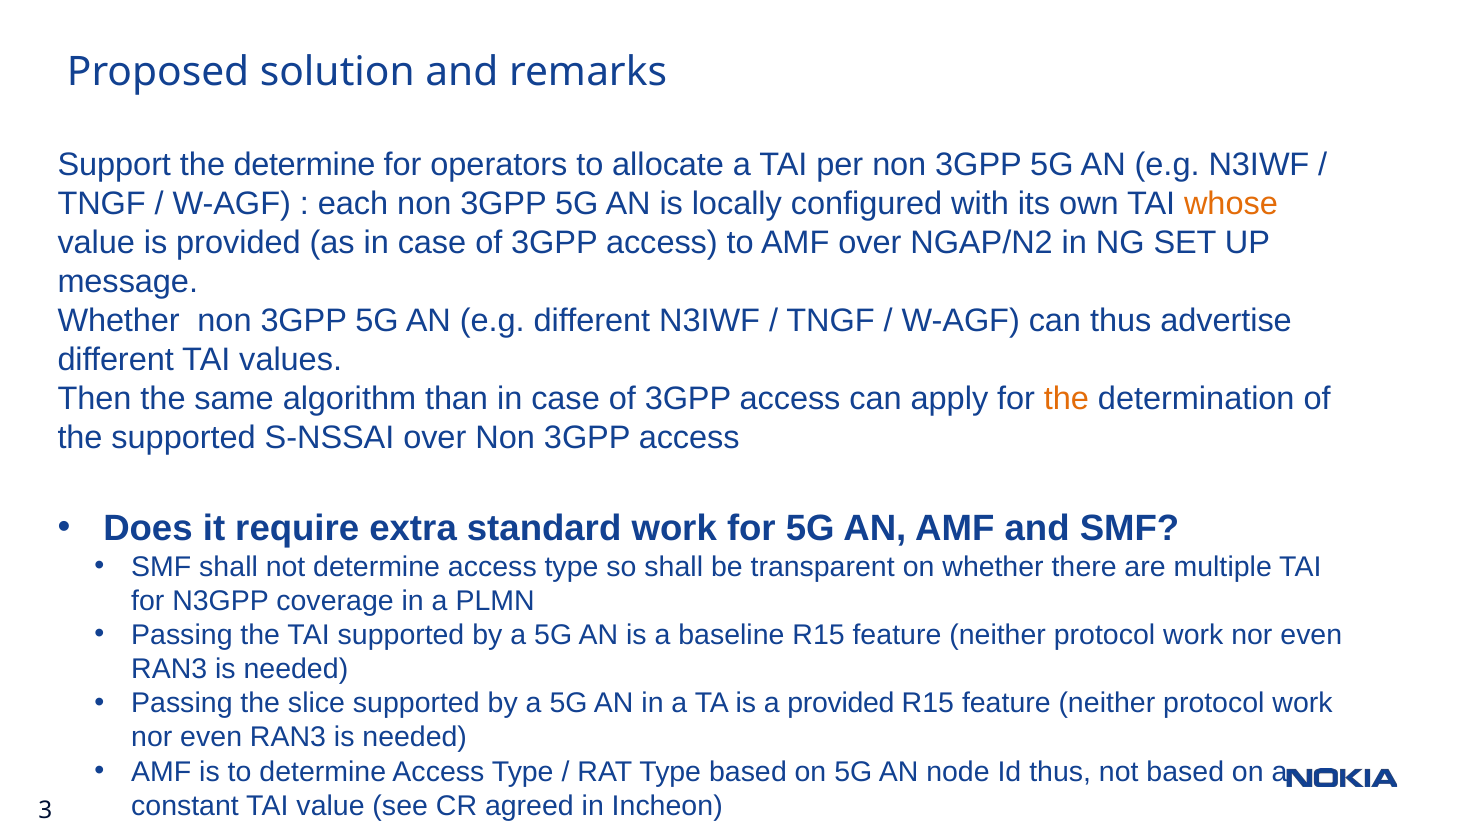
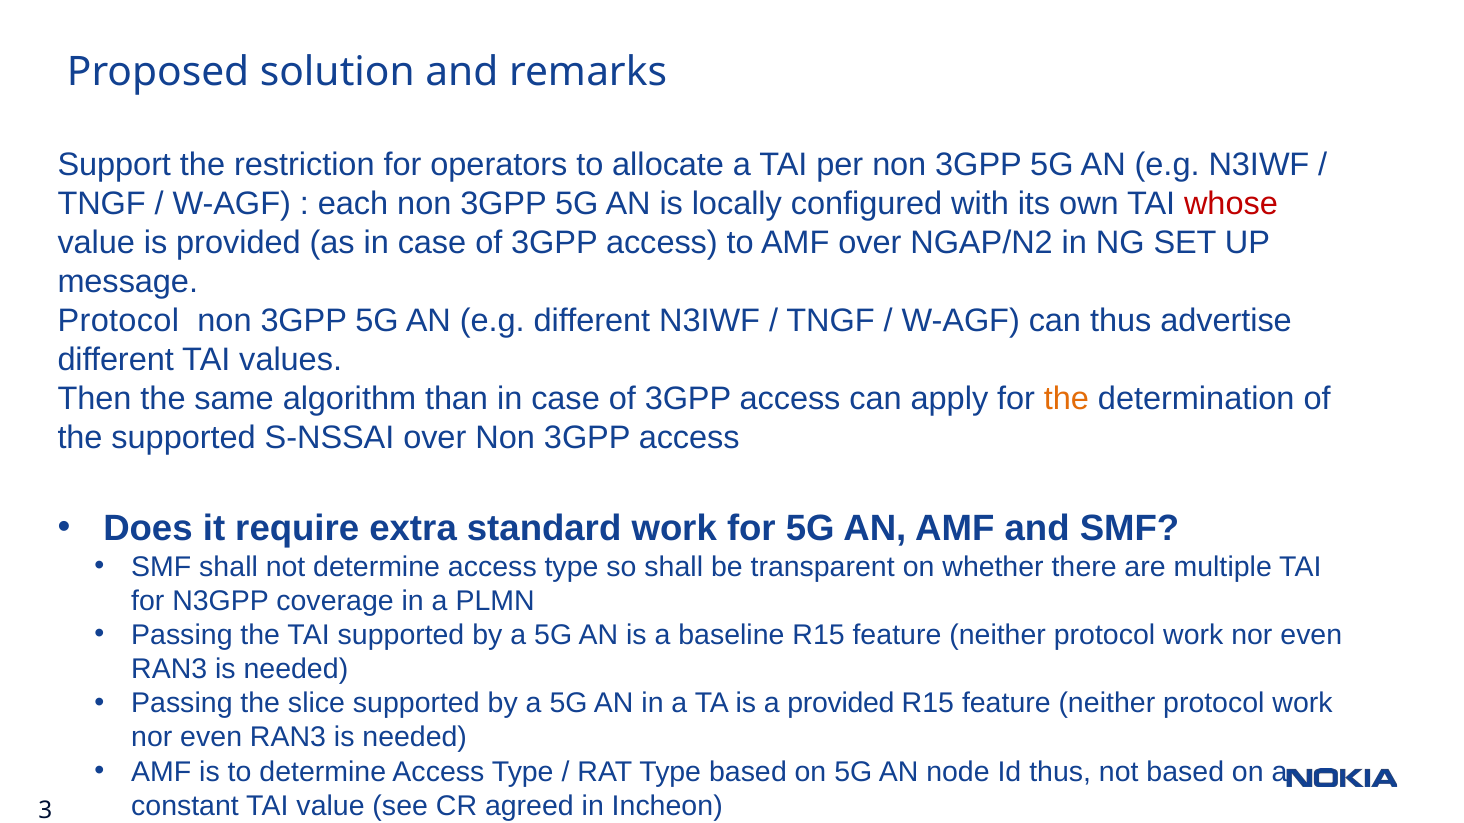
the determine: determine -> restriction (304, 165)
whose colour: orange -> red (1231, 204)
Whether: Whether -> Protocol (118, 321)
